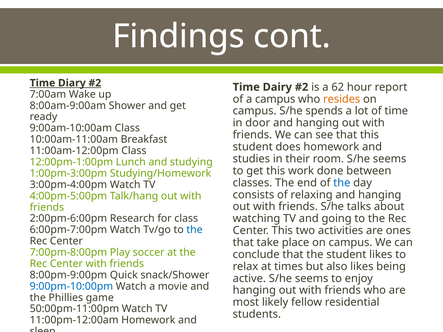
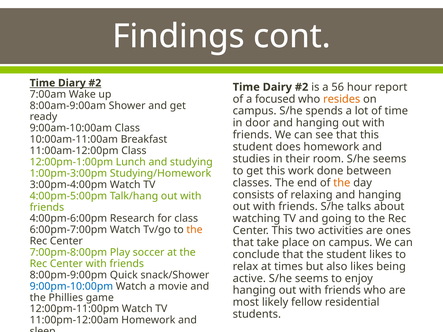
62: 62 -> 56 (338, 87)
a campus: campus -> focused (275, 99)
the colour: blue -> orange (342, 183)
2:00pm-6:00pm: 2:00pm-6:00pm -> 4:00pm-6:00pm (68, 219)
the colour: blue -> orange (195, 230)
50:00pm-11:00pm: 50:00pm-11:00pm -> 12:00pm-11:00pm (74, 309)
